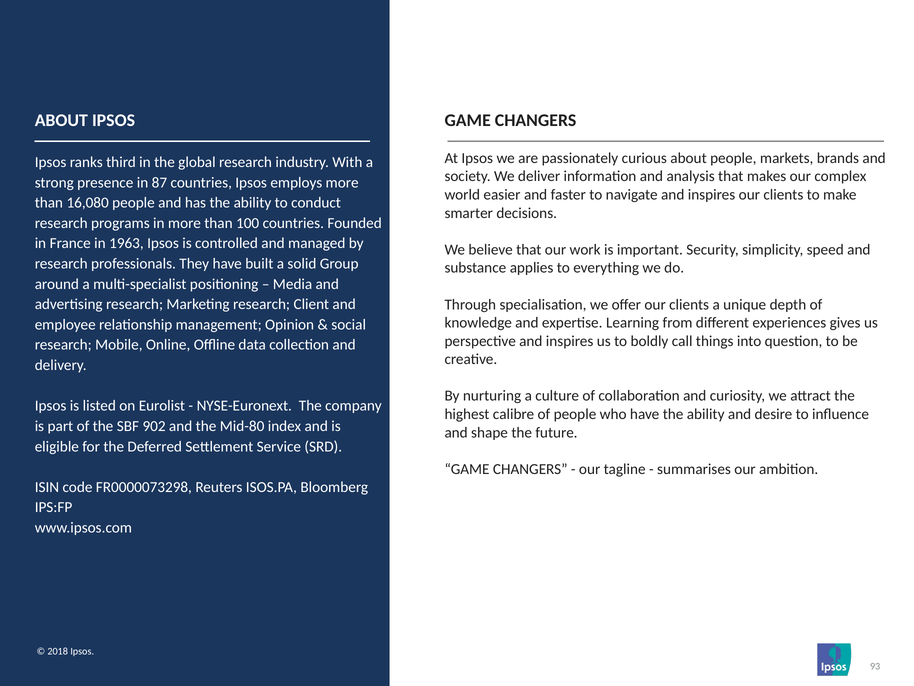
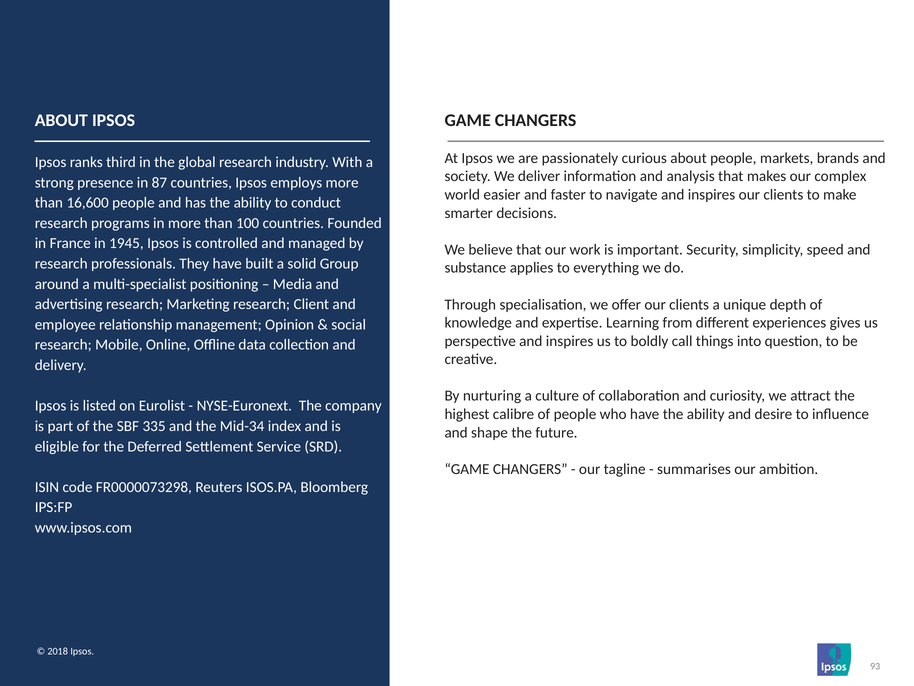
16,080: 16,080 -> 16,600 (88, 203)
1963: 1963 -> 1945 (126, 243)
902: 902 -> 335 (154, 426)
Mid-80: Mid-80 -> Mid-34 (242, 426)
